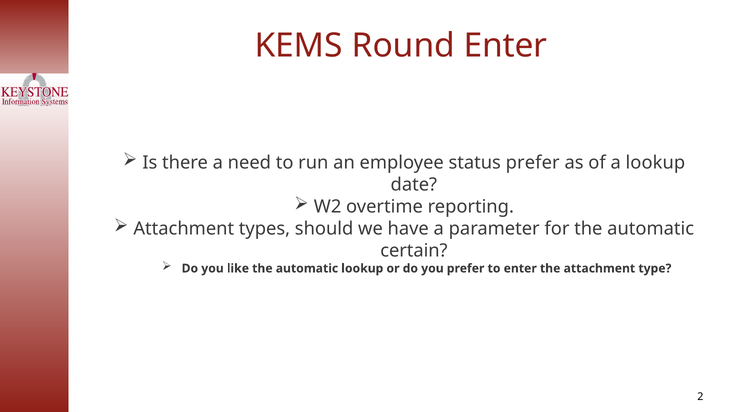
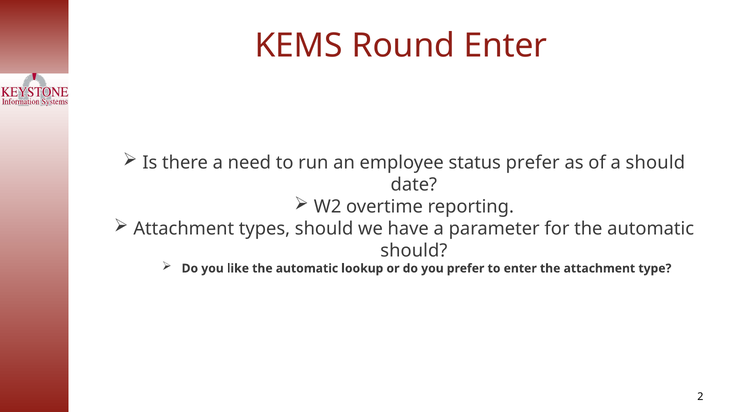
a lookup: lookup -> should (655, 163)
certain: certain -> should (414, 251)
